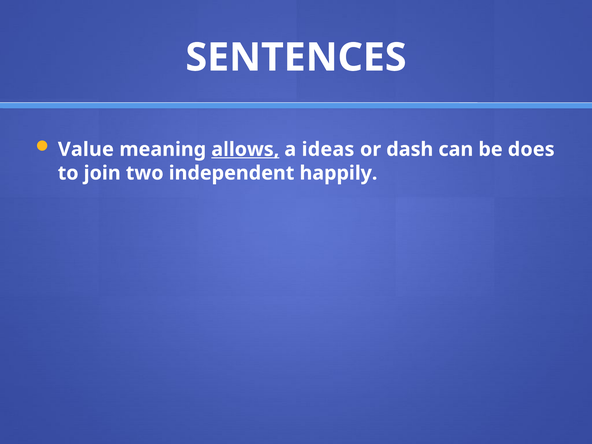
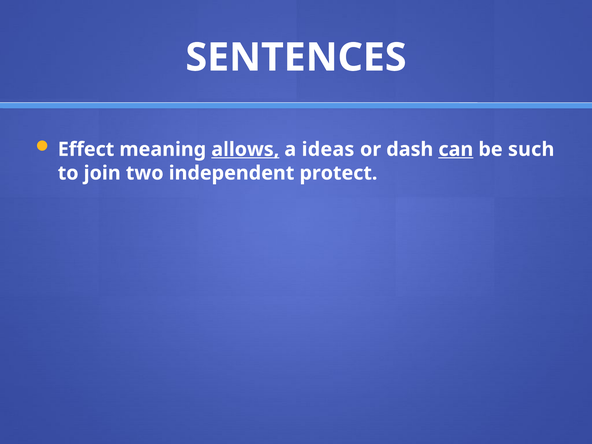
Value: Value -> Effect (86, 149)
can underline: none -> present (456, 149)
does: does -> such (531, 149)
happily: happily -> protect (338, 173)
